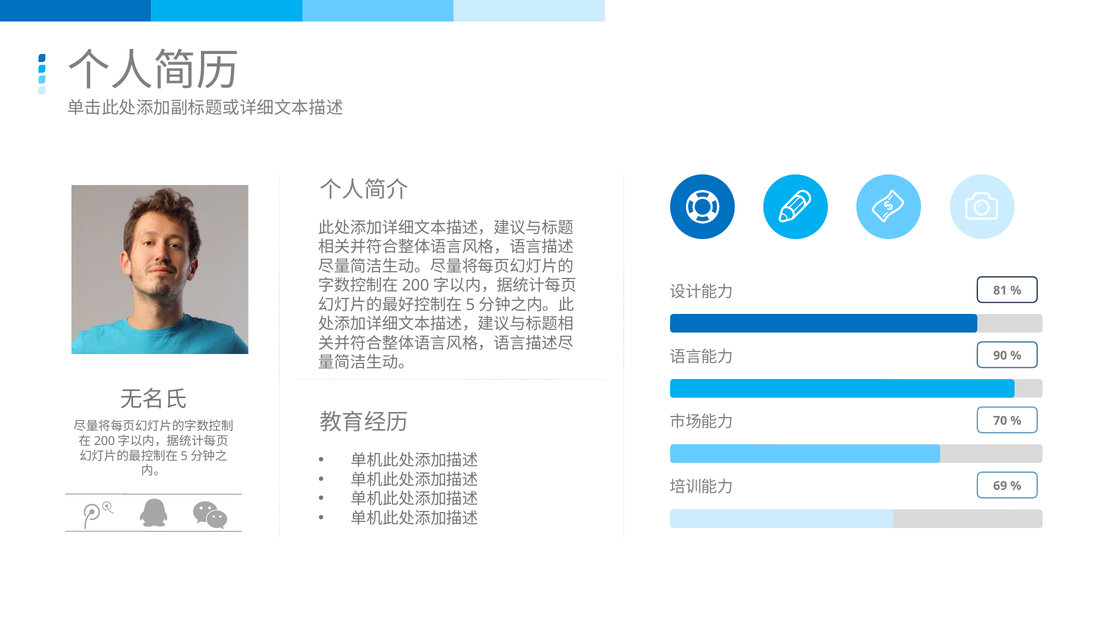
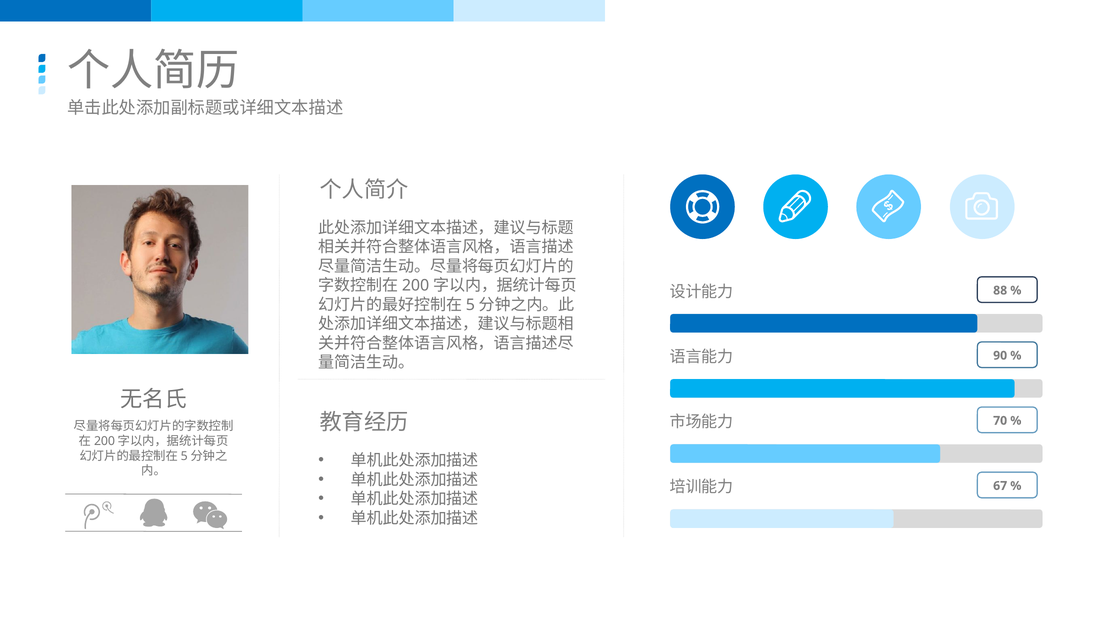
81: 81 -> 88 (1000, 291)
69: 69 -> 67 (1000, 486)
